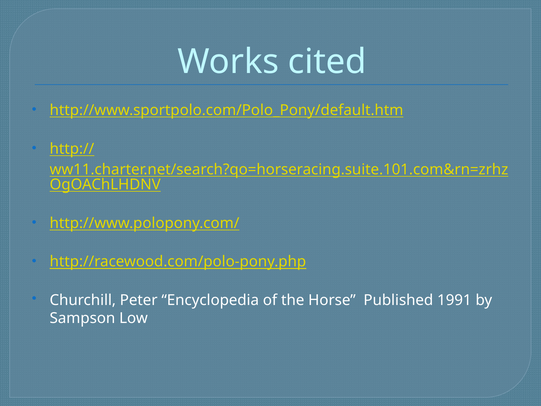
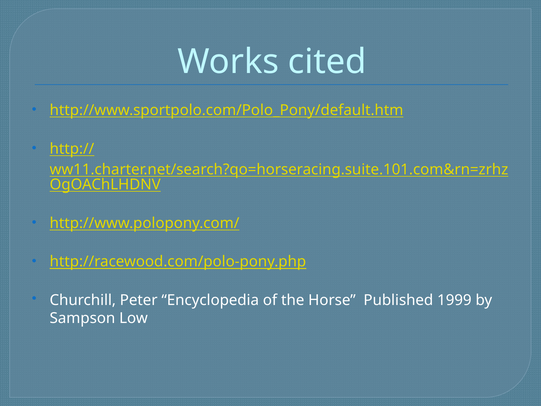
1991: 1991 -> 1999 (454, 300)
